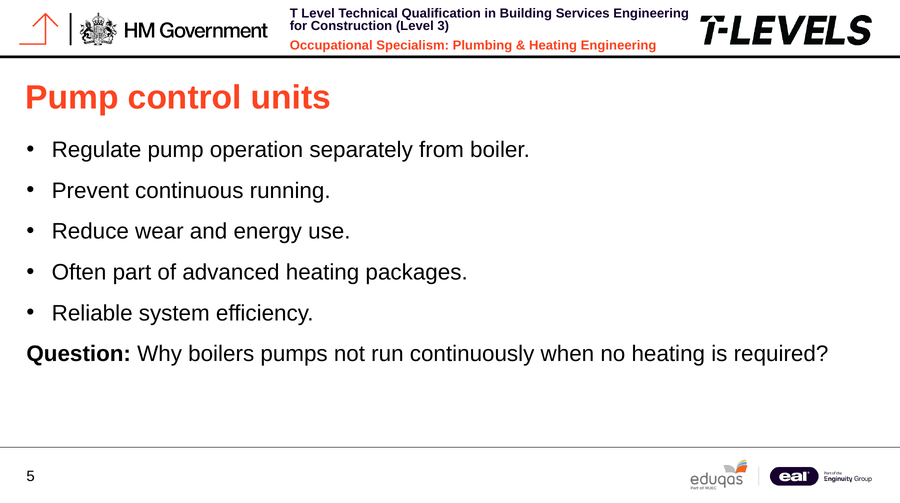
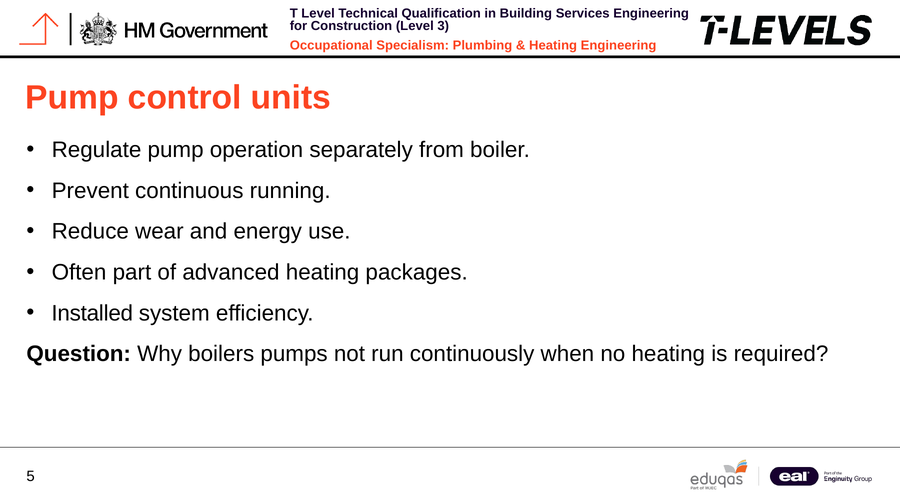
Reliable: Reliable -> Installed (92, 313)
